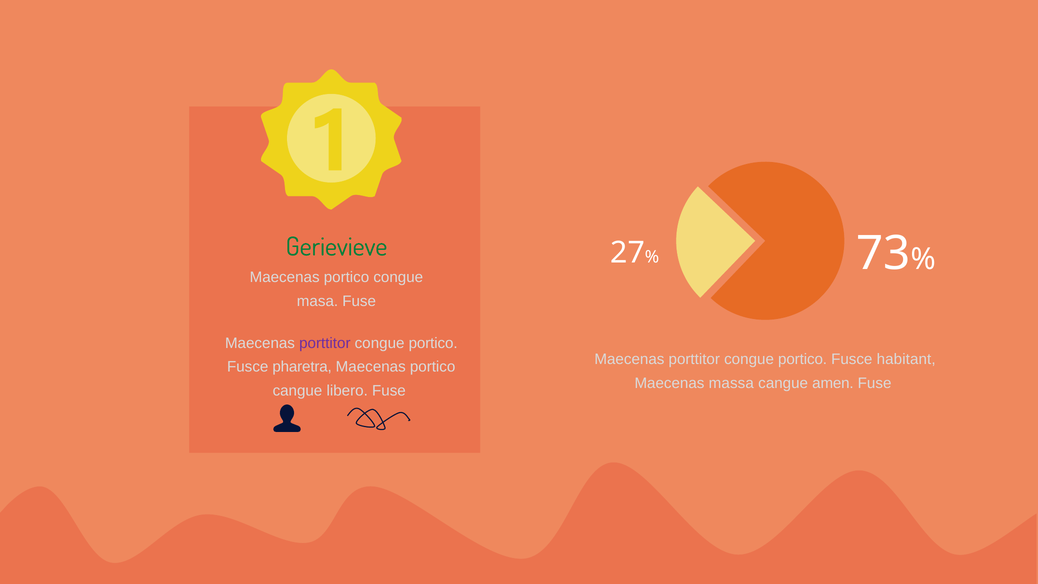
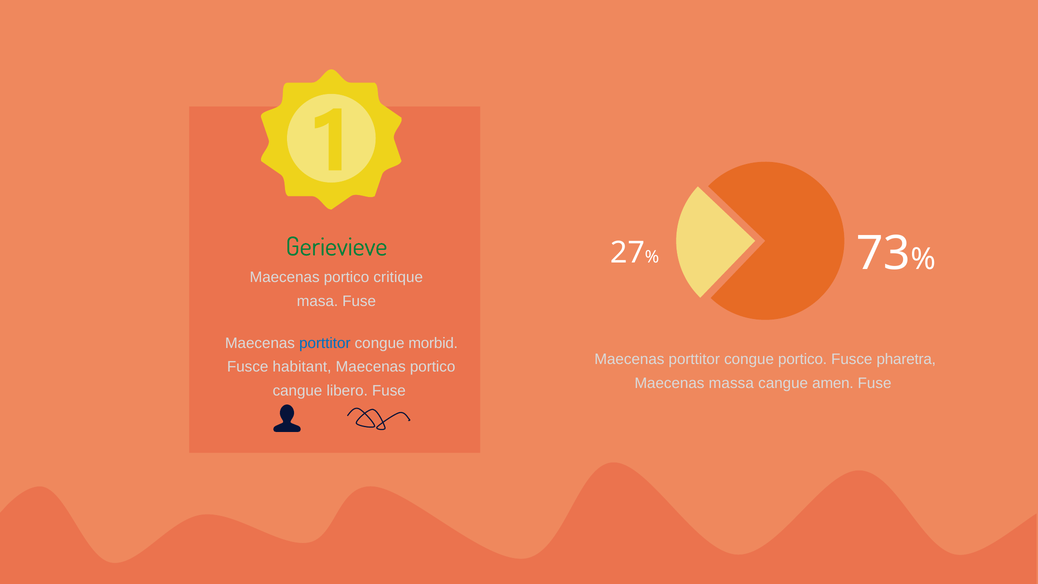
portico congue: congue -> critique (398, 277)
porttitor colour: purple -> blue (325, 343)
portico: portico -> morbid (433, 343)
habitant: habitant -> pharetra (906, 359)
pharetra: pharetra -> habitant (302, 367)
